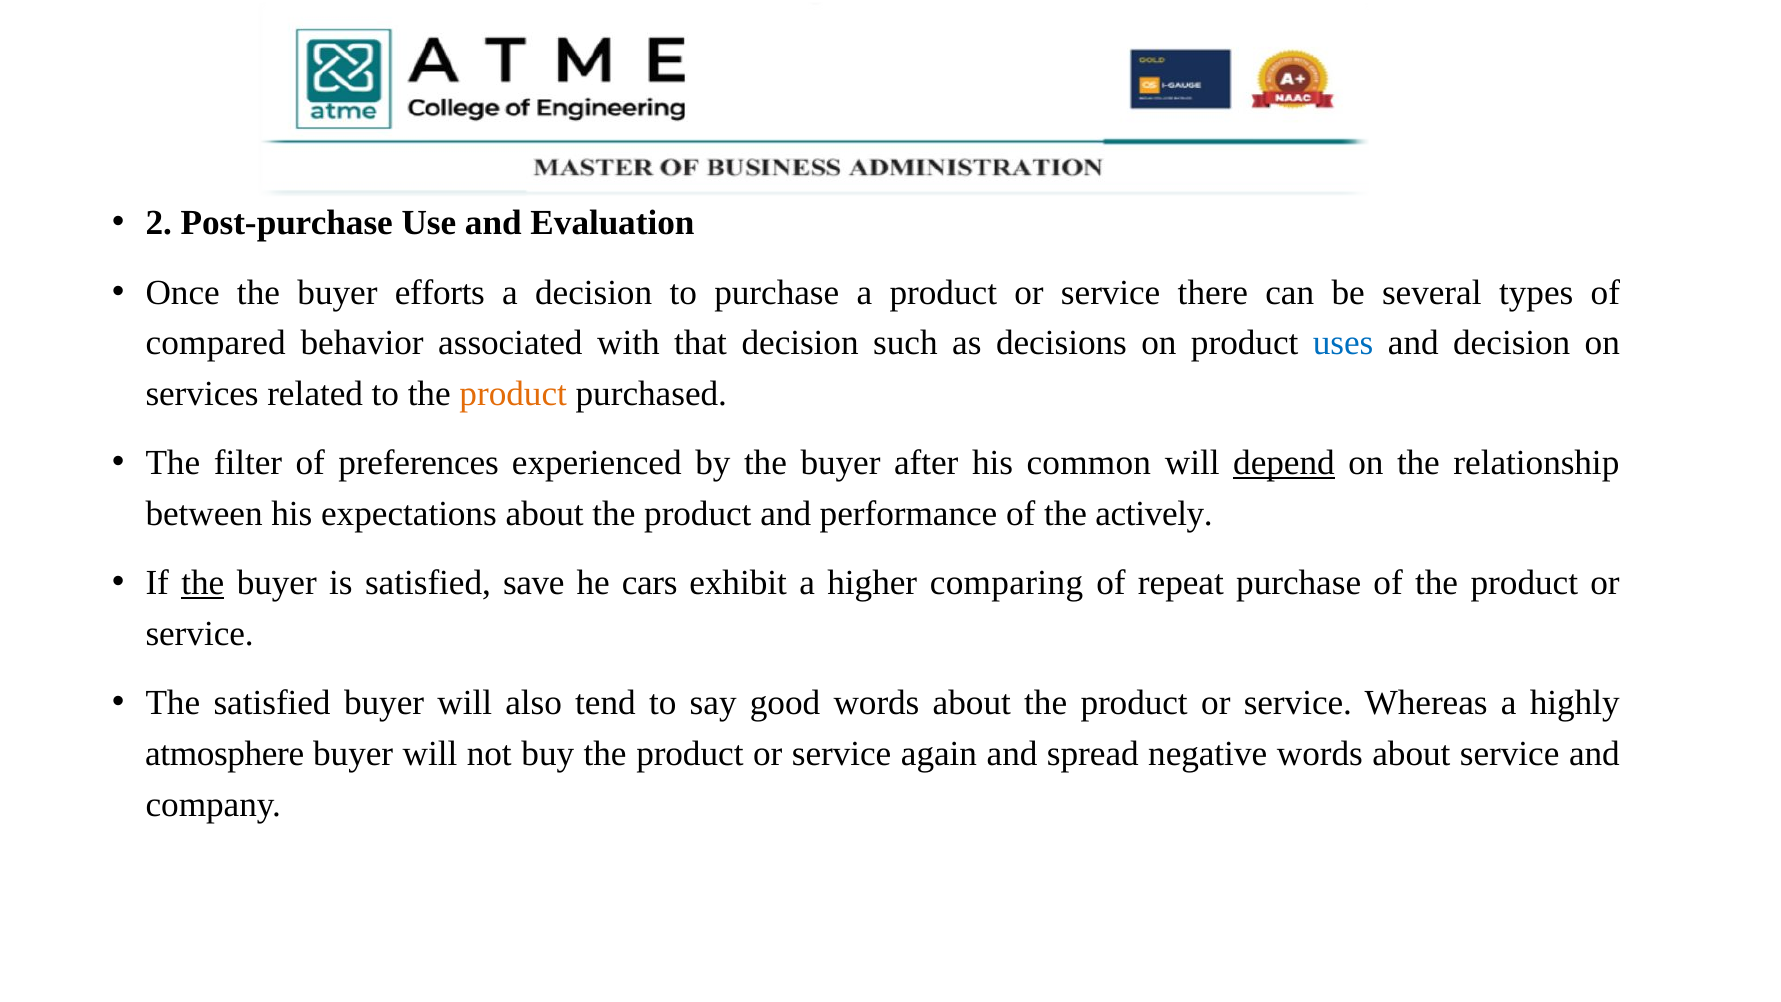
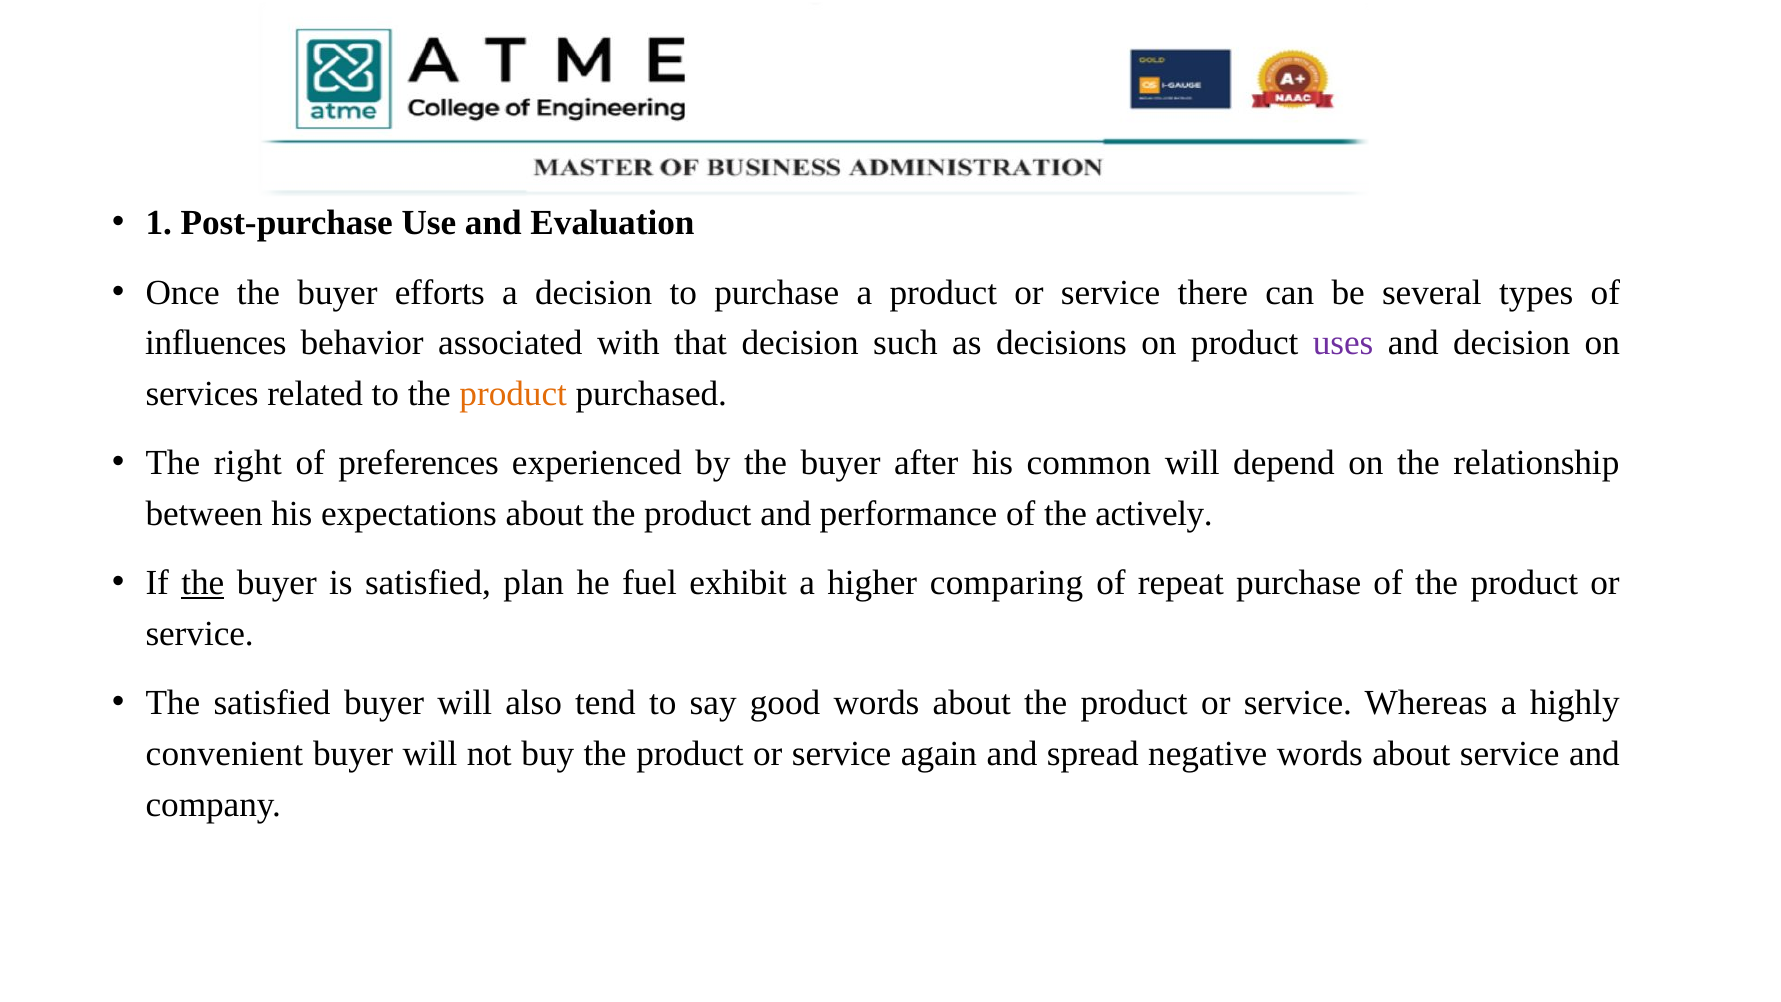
2: 2 -> 1 (159, 223)
compared: compared -> influences (216, 343)
uses colour: blue -> purple (1343, 343)
filter: filter -> right (248, 463)
depend underline: present -> none (1284, 463)
save: save -> plan (534, 583)
cars: cars -> fuel (650, 583)
atmosphere: atmosphere -> convenient (224, 754)
